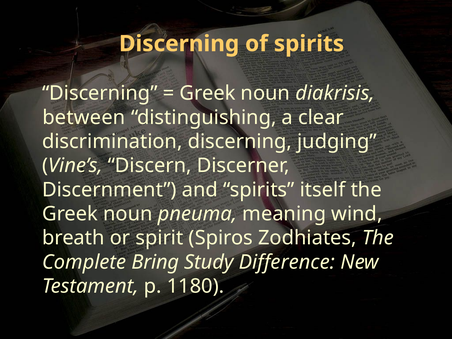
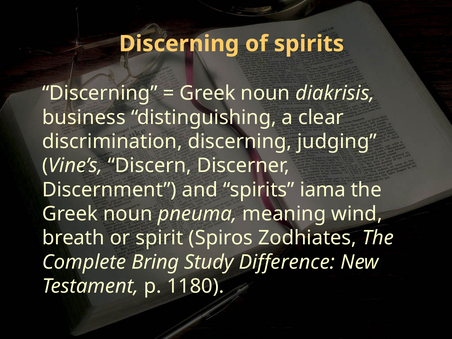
between: between -> business (84, 117)
itself: itself -> iama (323, 190)
